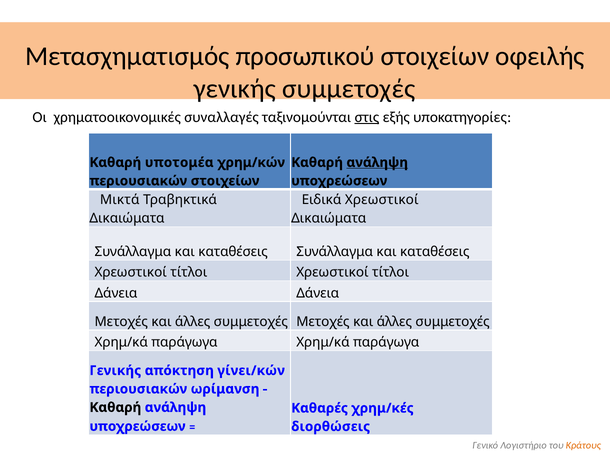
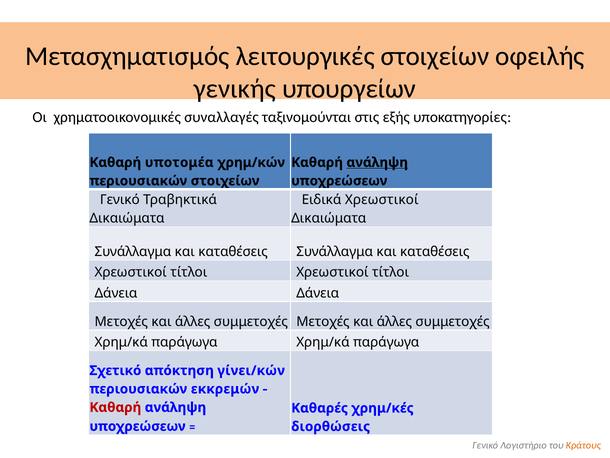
προσωπικού: προσωπικού -> λειτουργικές (305, 56)
γενικής συμμετοχές: συμμετοχές -> υπουργείων (349, 89)
στις underline: present -> none (367, 117)
Μικτά: Μικτά -> Γενικό (120, 200)
Γενικής: Γενικής -> Σχετικό (115, 370)
ωρίμανση: ωρίμανση -> εκκρεμών (225, 389)
Καθαρή colour: black -> red (115, 407)
